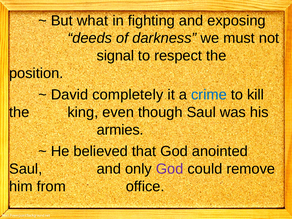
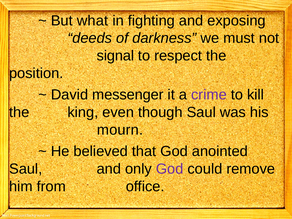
completely: completely -> messenger (128, 95)
crime colour: blue -> purple (209, 95)
armies: armies -> mourn (120, 130)
